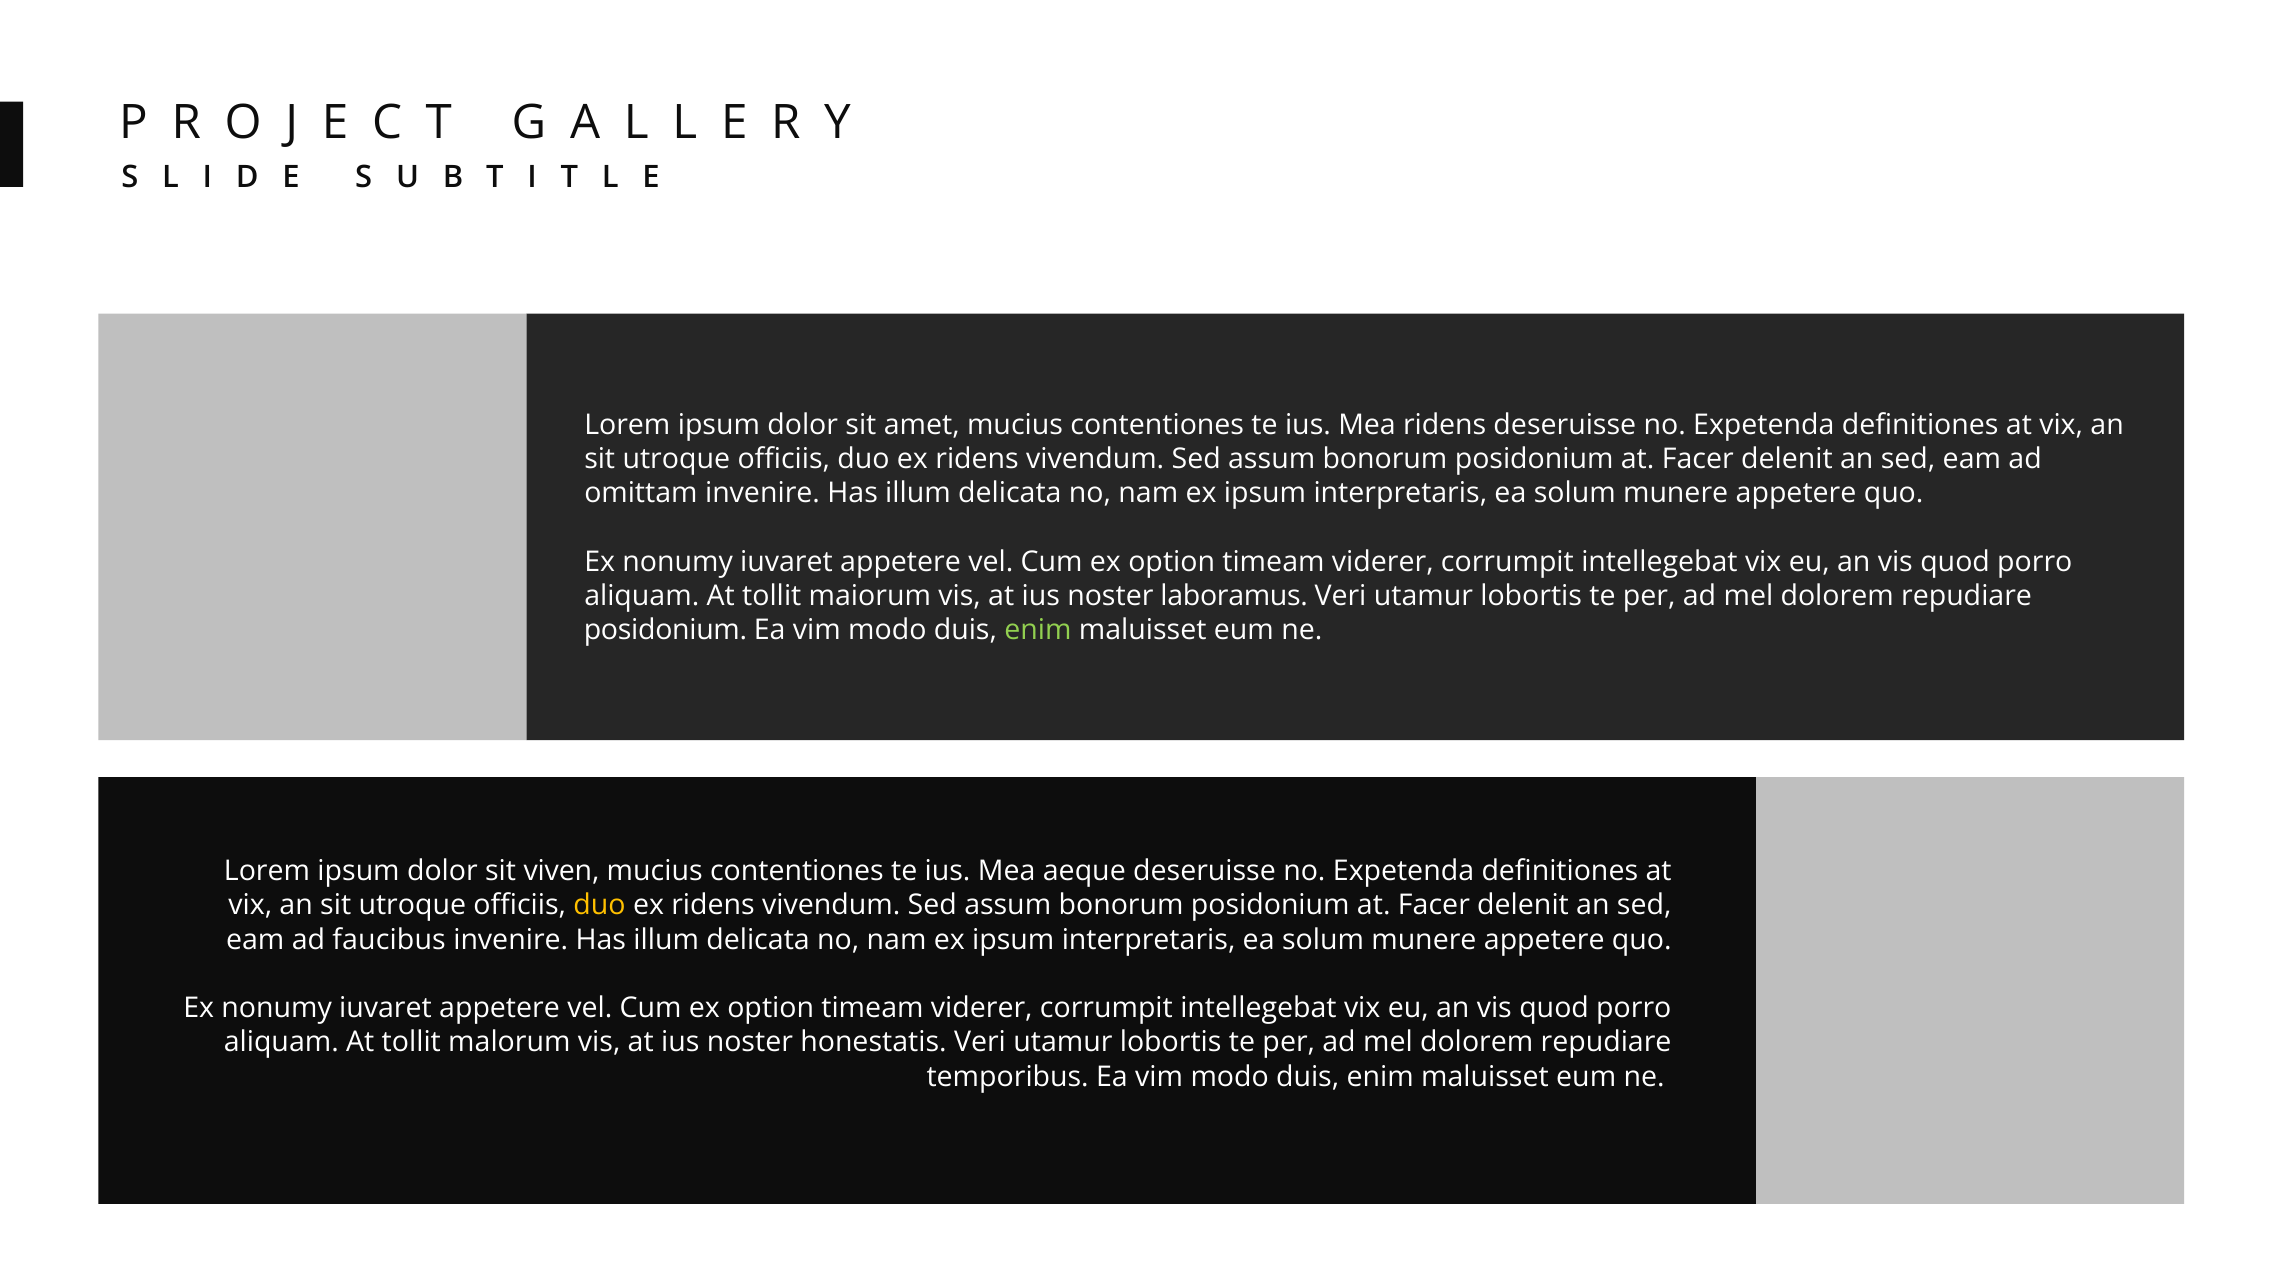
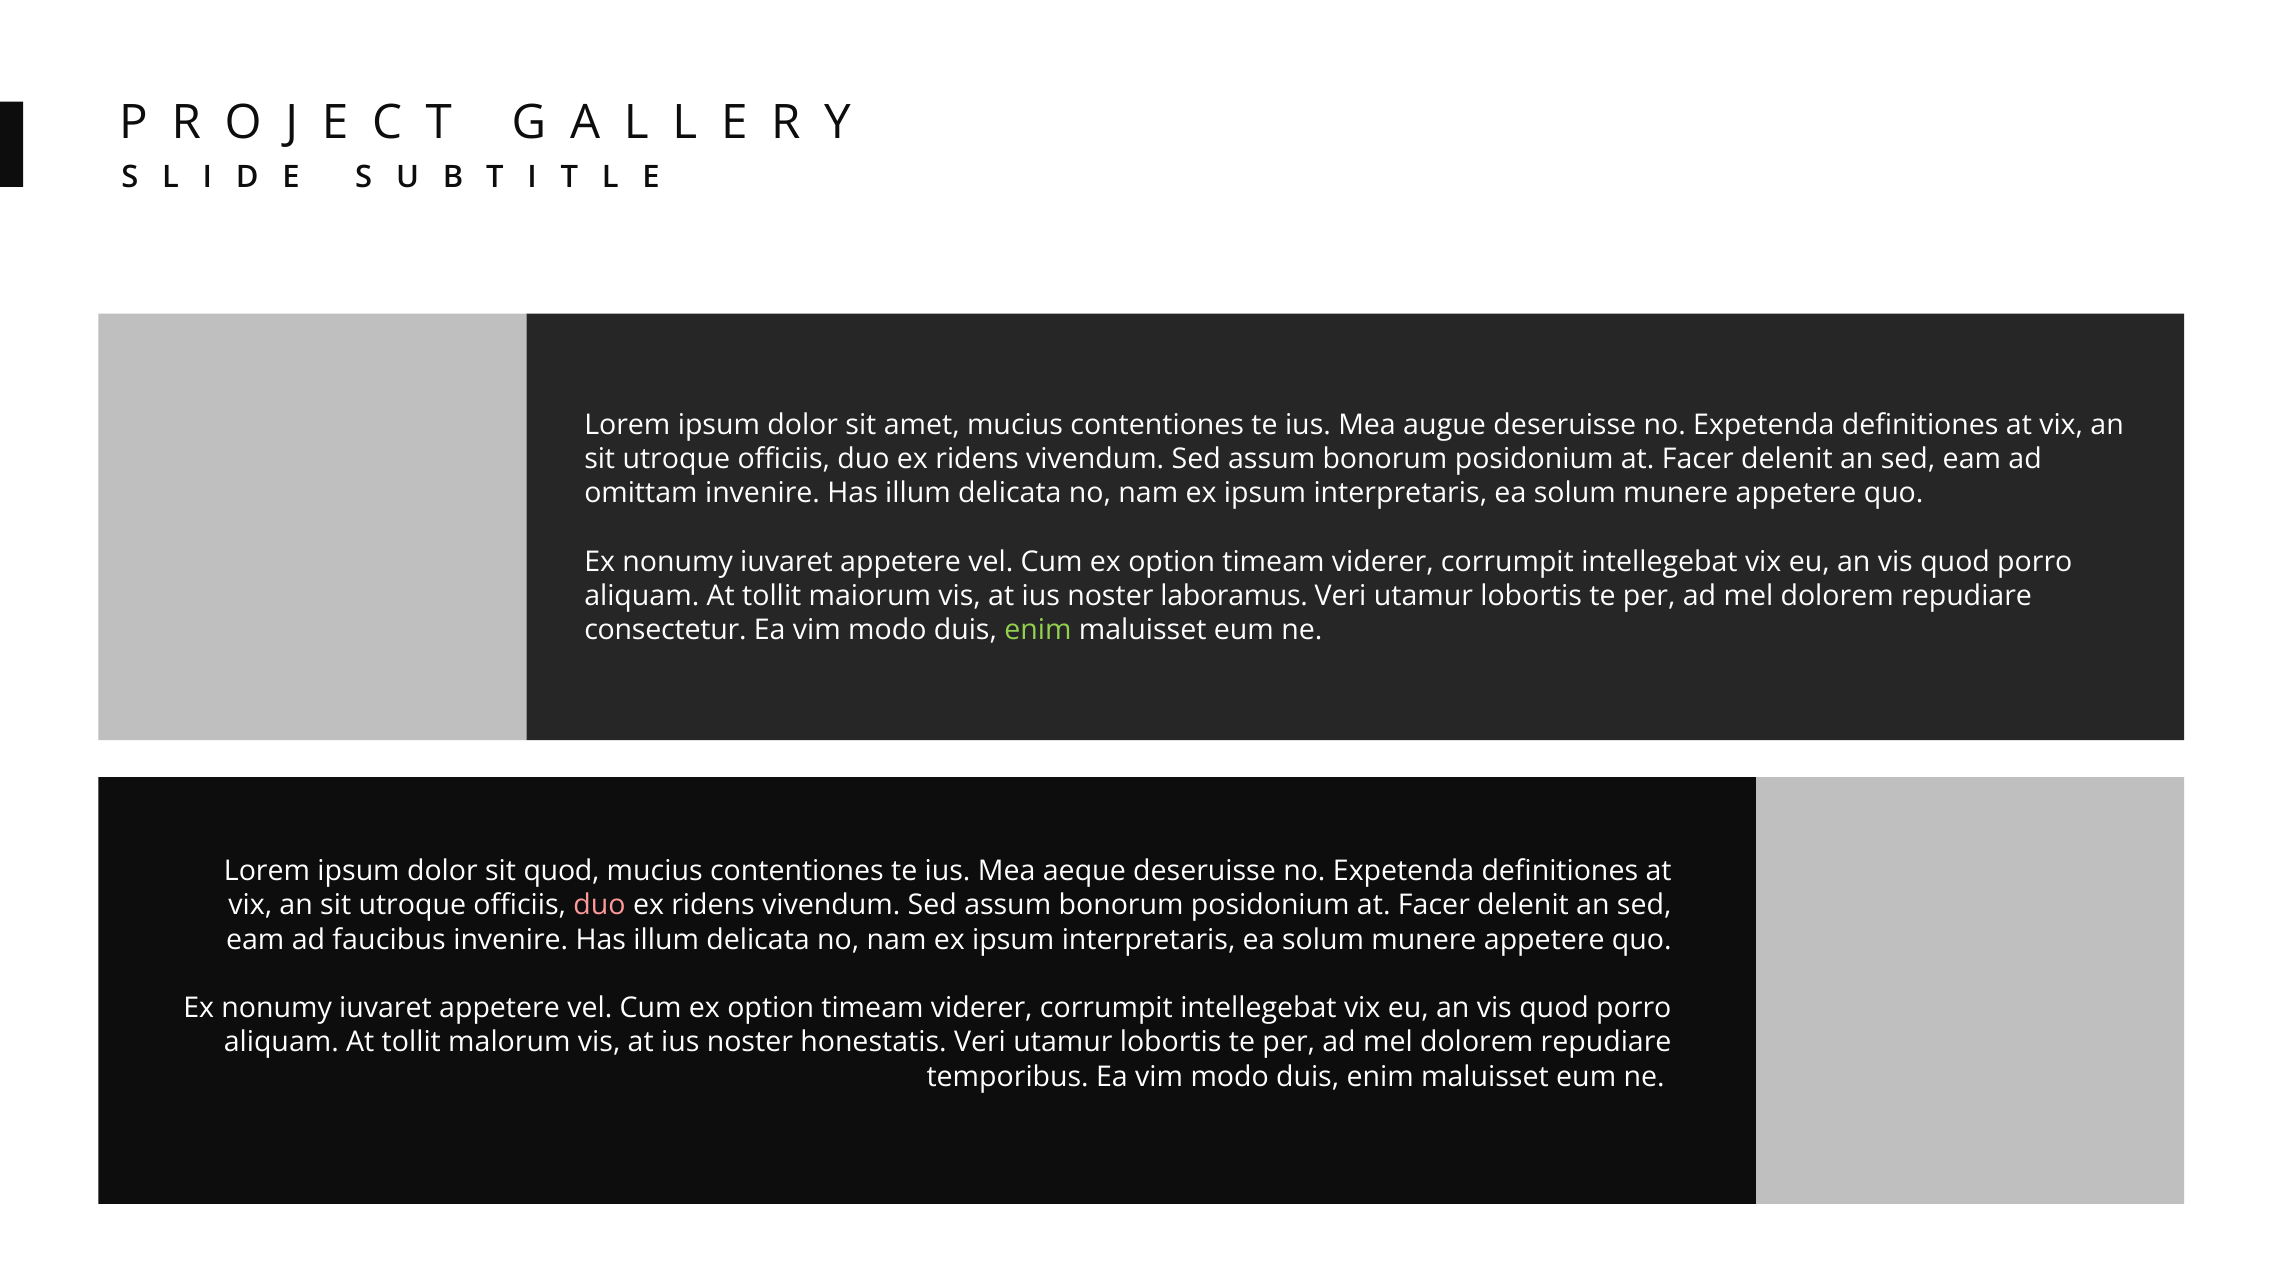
Mea ridens: ridens -> augue (1445, 425)
posidonium: posidonium -> consectetur (665, 630)
sit viven: viven -> quod (562, 871)
duo colour: yellow -> pink (599, 905)
